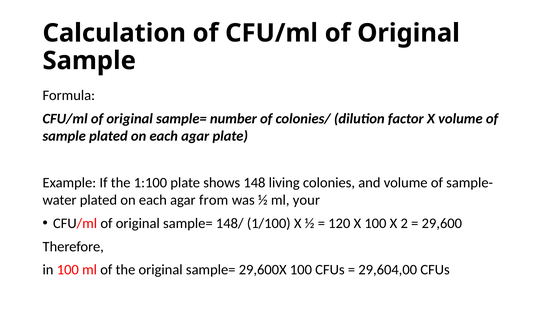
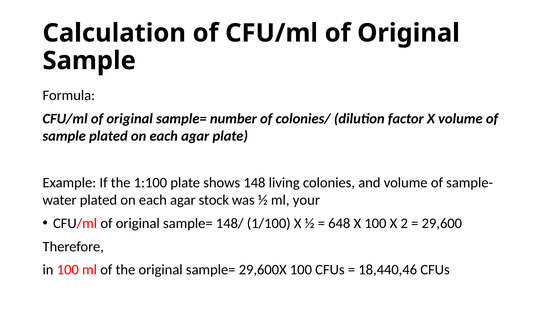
from: from -> stock (214, 200)
120: 120 -> 648 (339, 223)
29,604,00: 29,604,00 -> 18,440,46 (388, 270)
